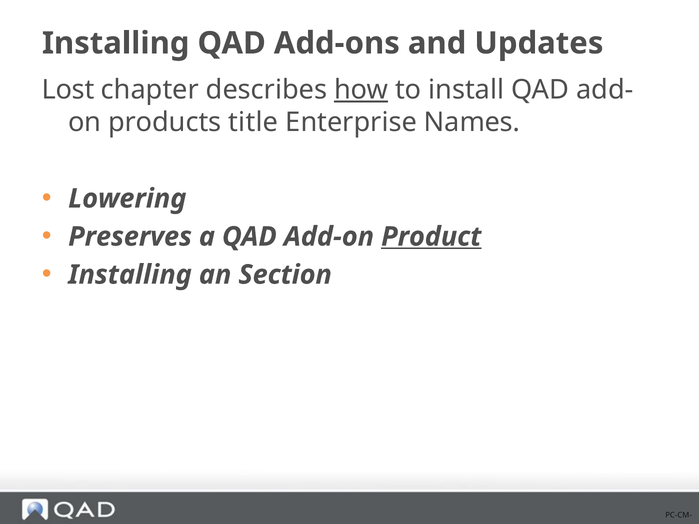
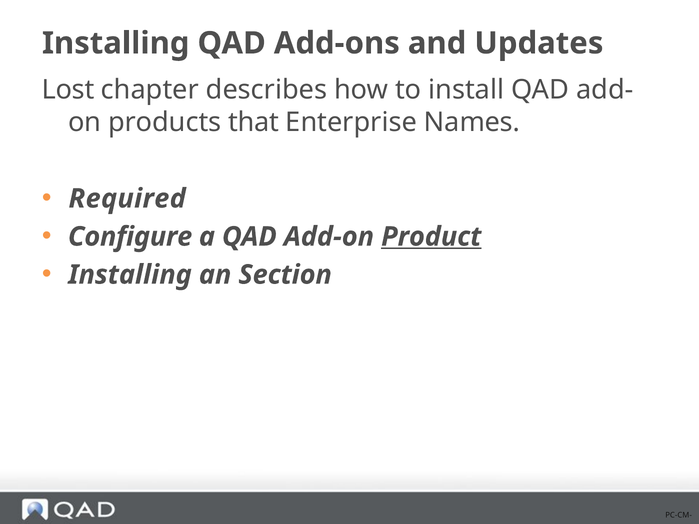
how underline: present -> none (361, 90)
title: title -> that (254, 123)
Lowering: Lowering -> Required (127, 199)
Preserves: Preserves -> Configure (130, 237)
